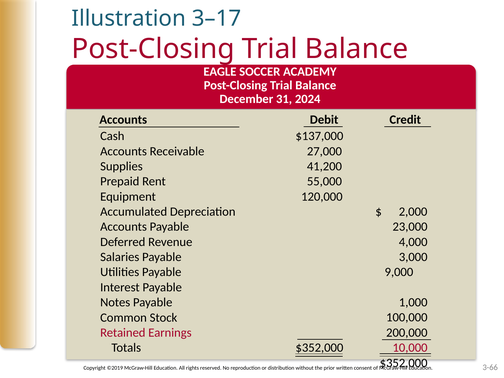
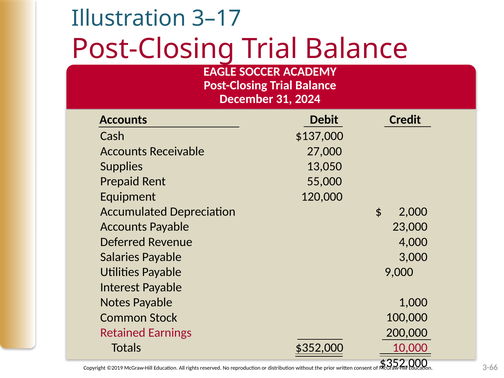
41,200: 41,200 -> 13,050 (324, 166)
